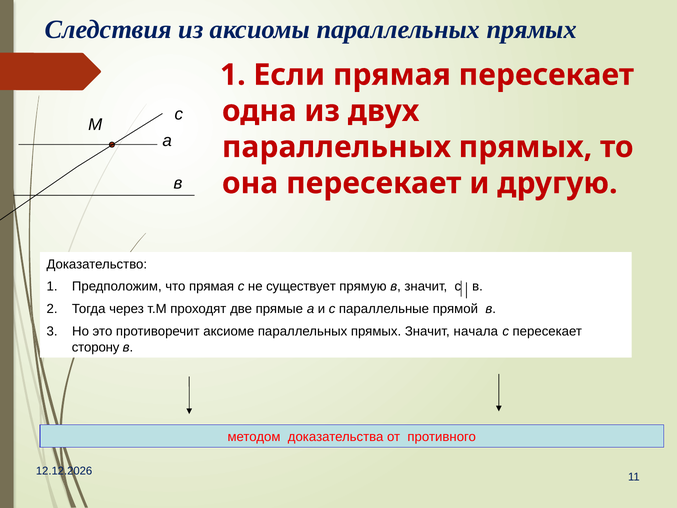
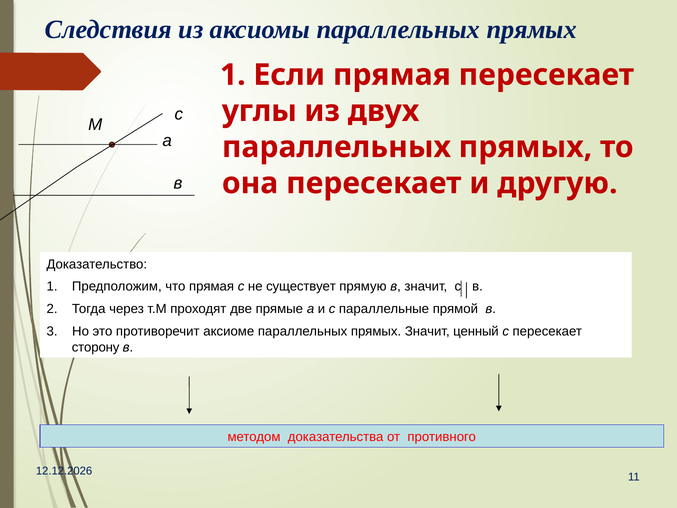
одна: одна -> углы (259, 111)
начала: начала -> ценный (476, 331)
